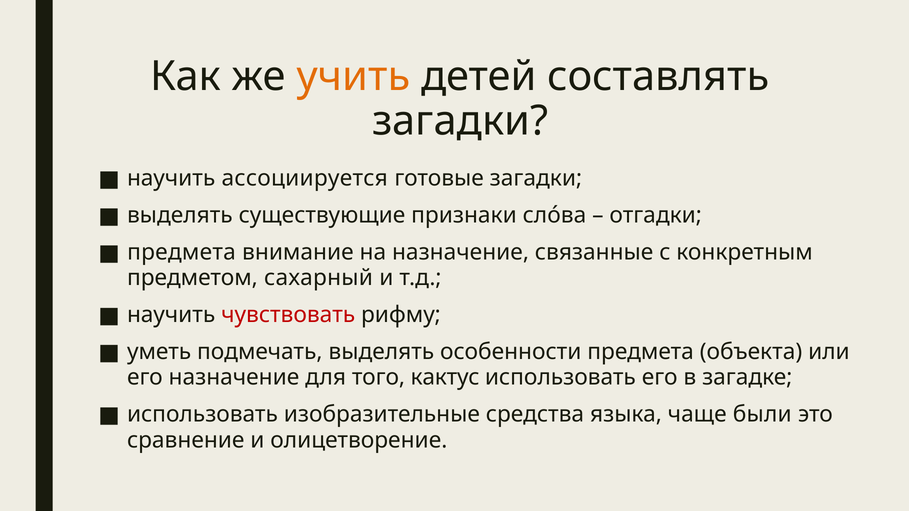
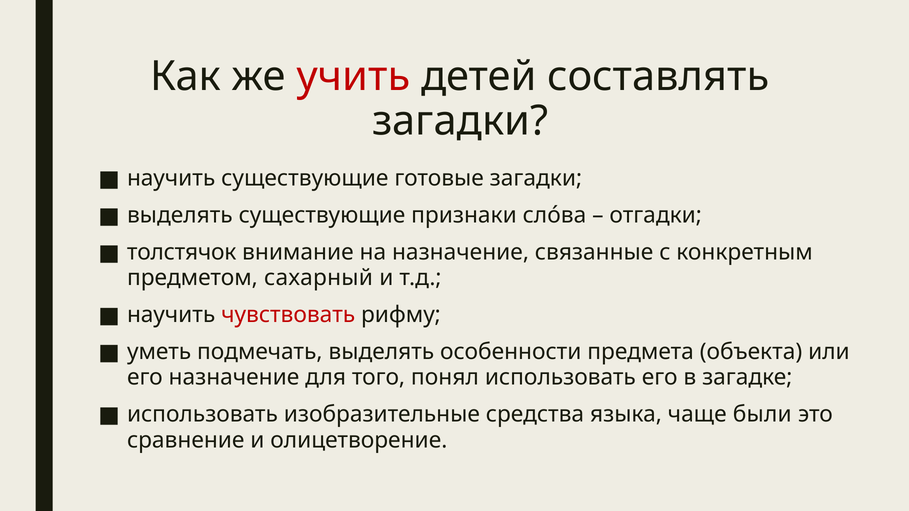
учить colour: orange -> red (353, 76)
научить ассоциируется: ассоциируется -> существующие (305, 178)
предмета: предмета -> толстячок (182, 252)
кактус: кактус -> понял (445, 378)
